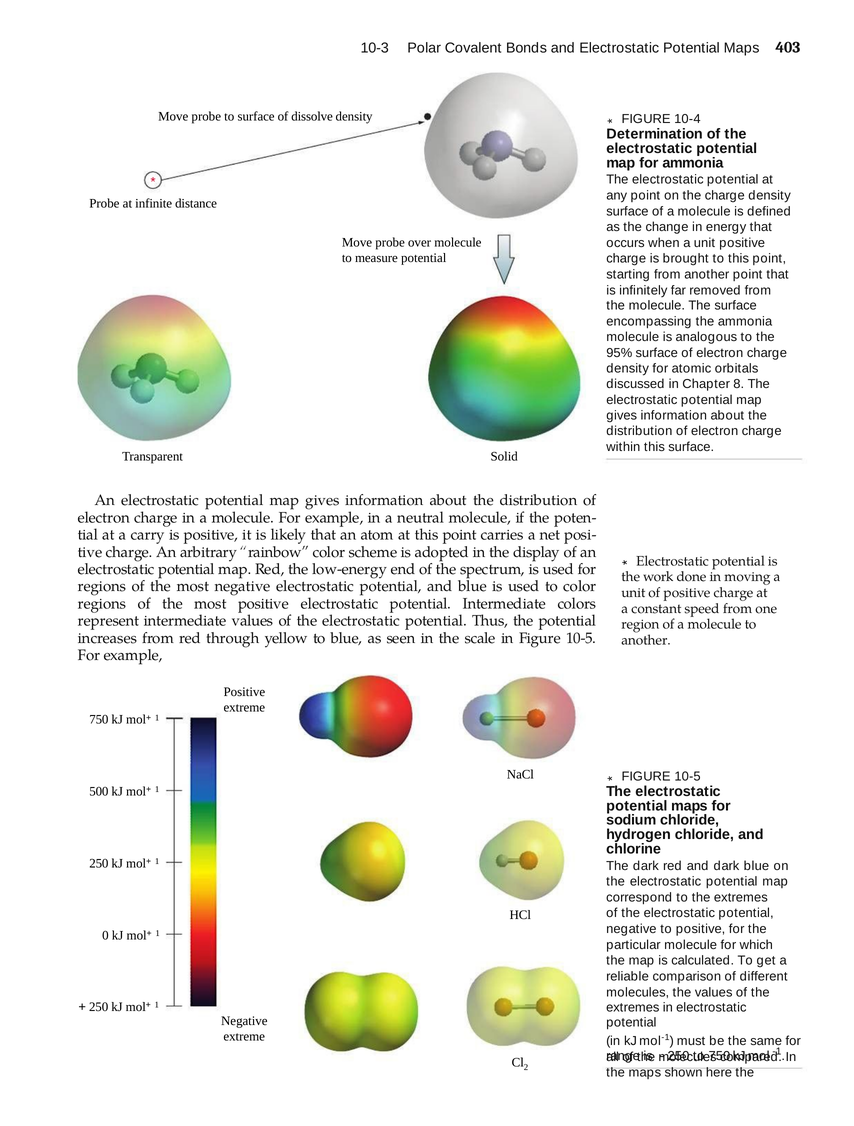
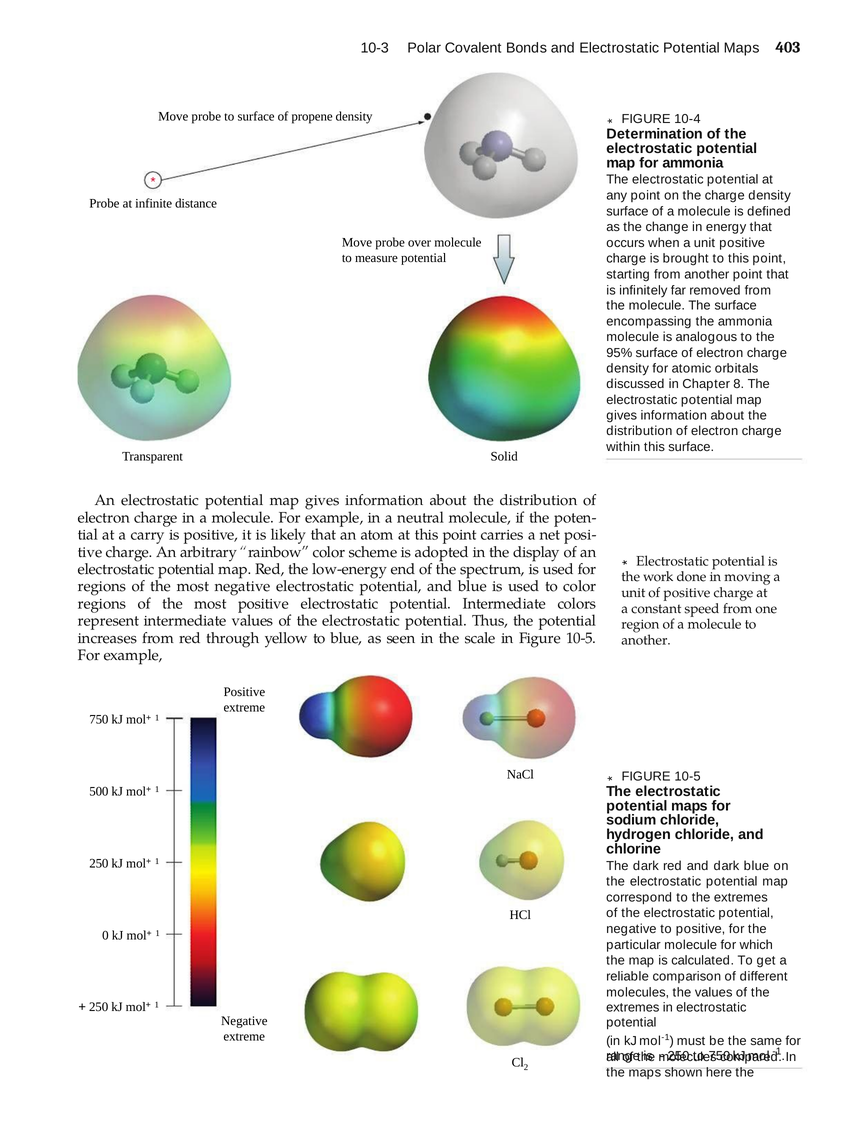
dissolve: dissolve -> propene (312, 116)
